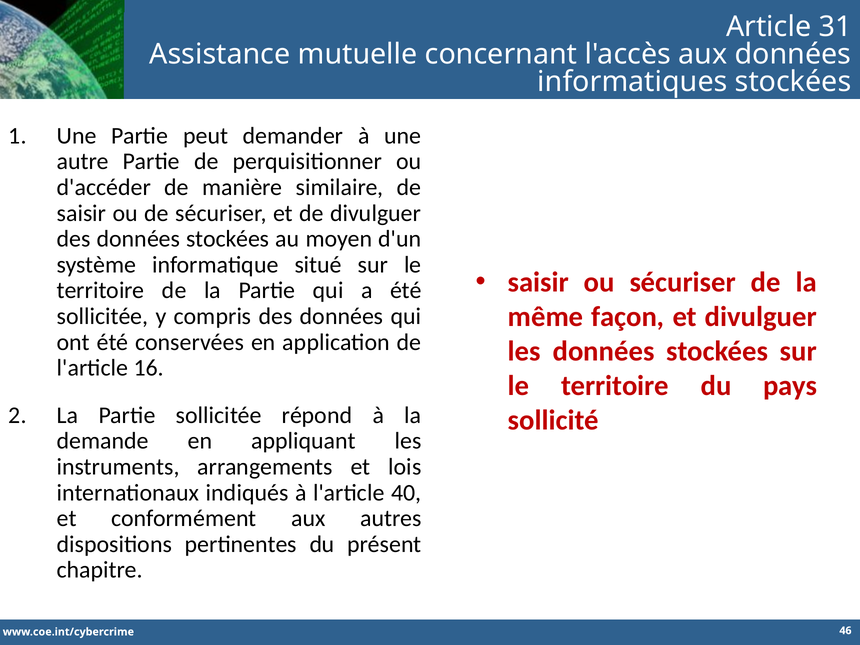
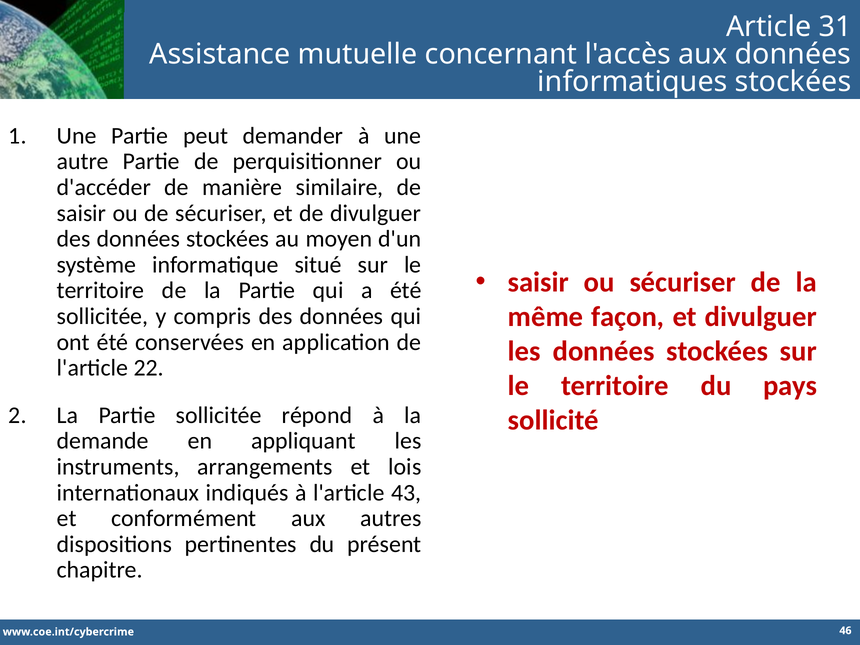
16: 16 -> 22 (149, 368)
40: 40 -> 43 (406, 493)
